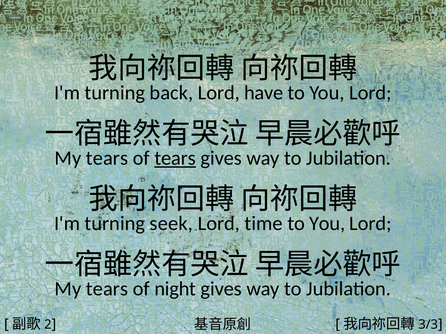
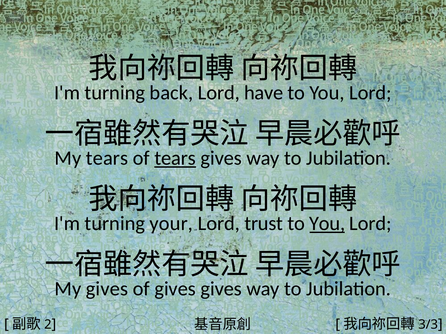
seek: seek -> your (171, 224)
time: time -> trust (264, 224)
You underline: none -> present (327, 224)
tears: tears -> gives (107, 289)
of night: night -> gives (175, 289)
